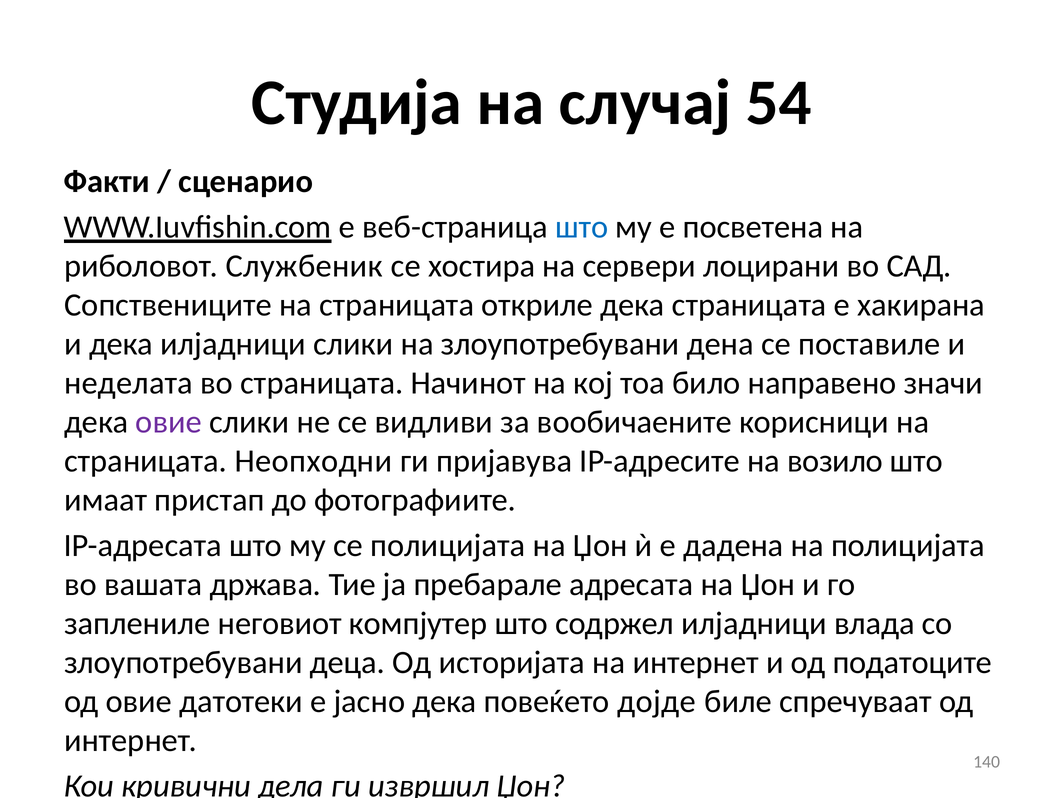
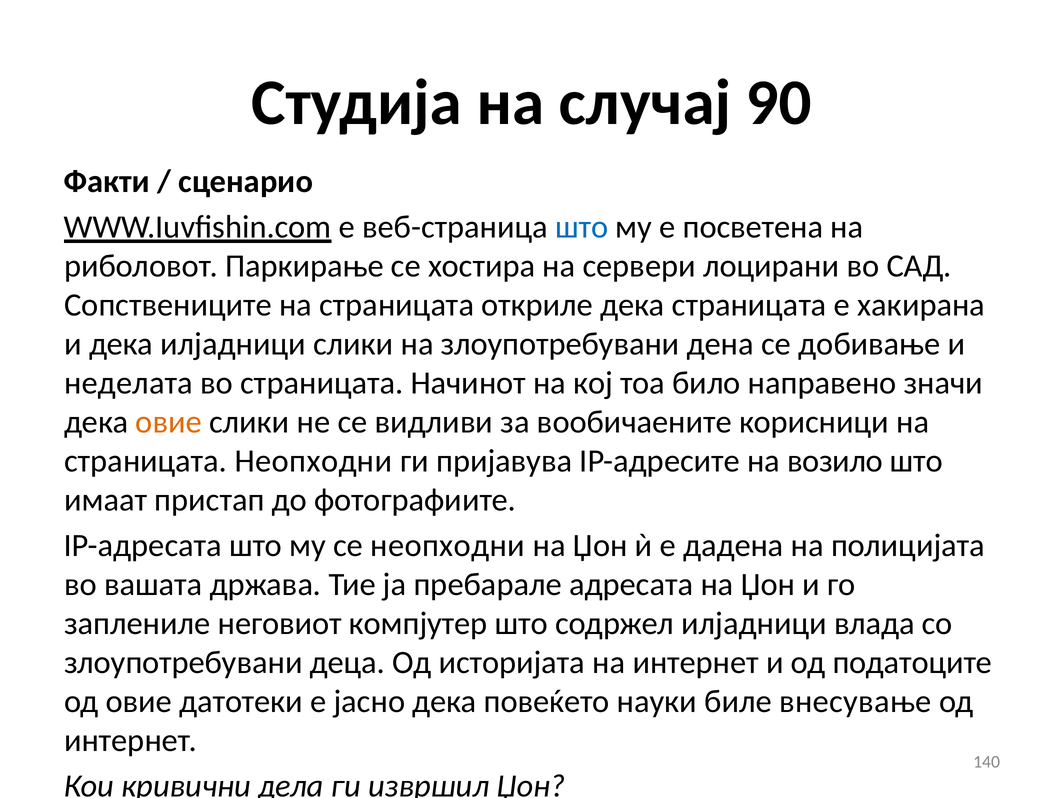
54: 54 -> 90 (779, 103)
Службеник: Службеник -> Паркирање (305, 266)
поставиле: поставиле -> добивање (869, 344)
овие colour: purple -> orange (169, 422)
се полицијата: полицијата -> неопходни (448, 546)
дојде: дојде -> науки (657, 702)
спречуваат: спречуваат -> внесување (855, 702)
